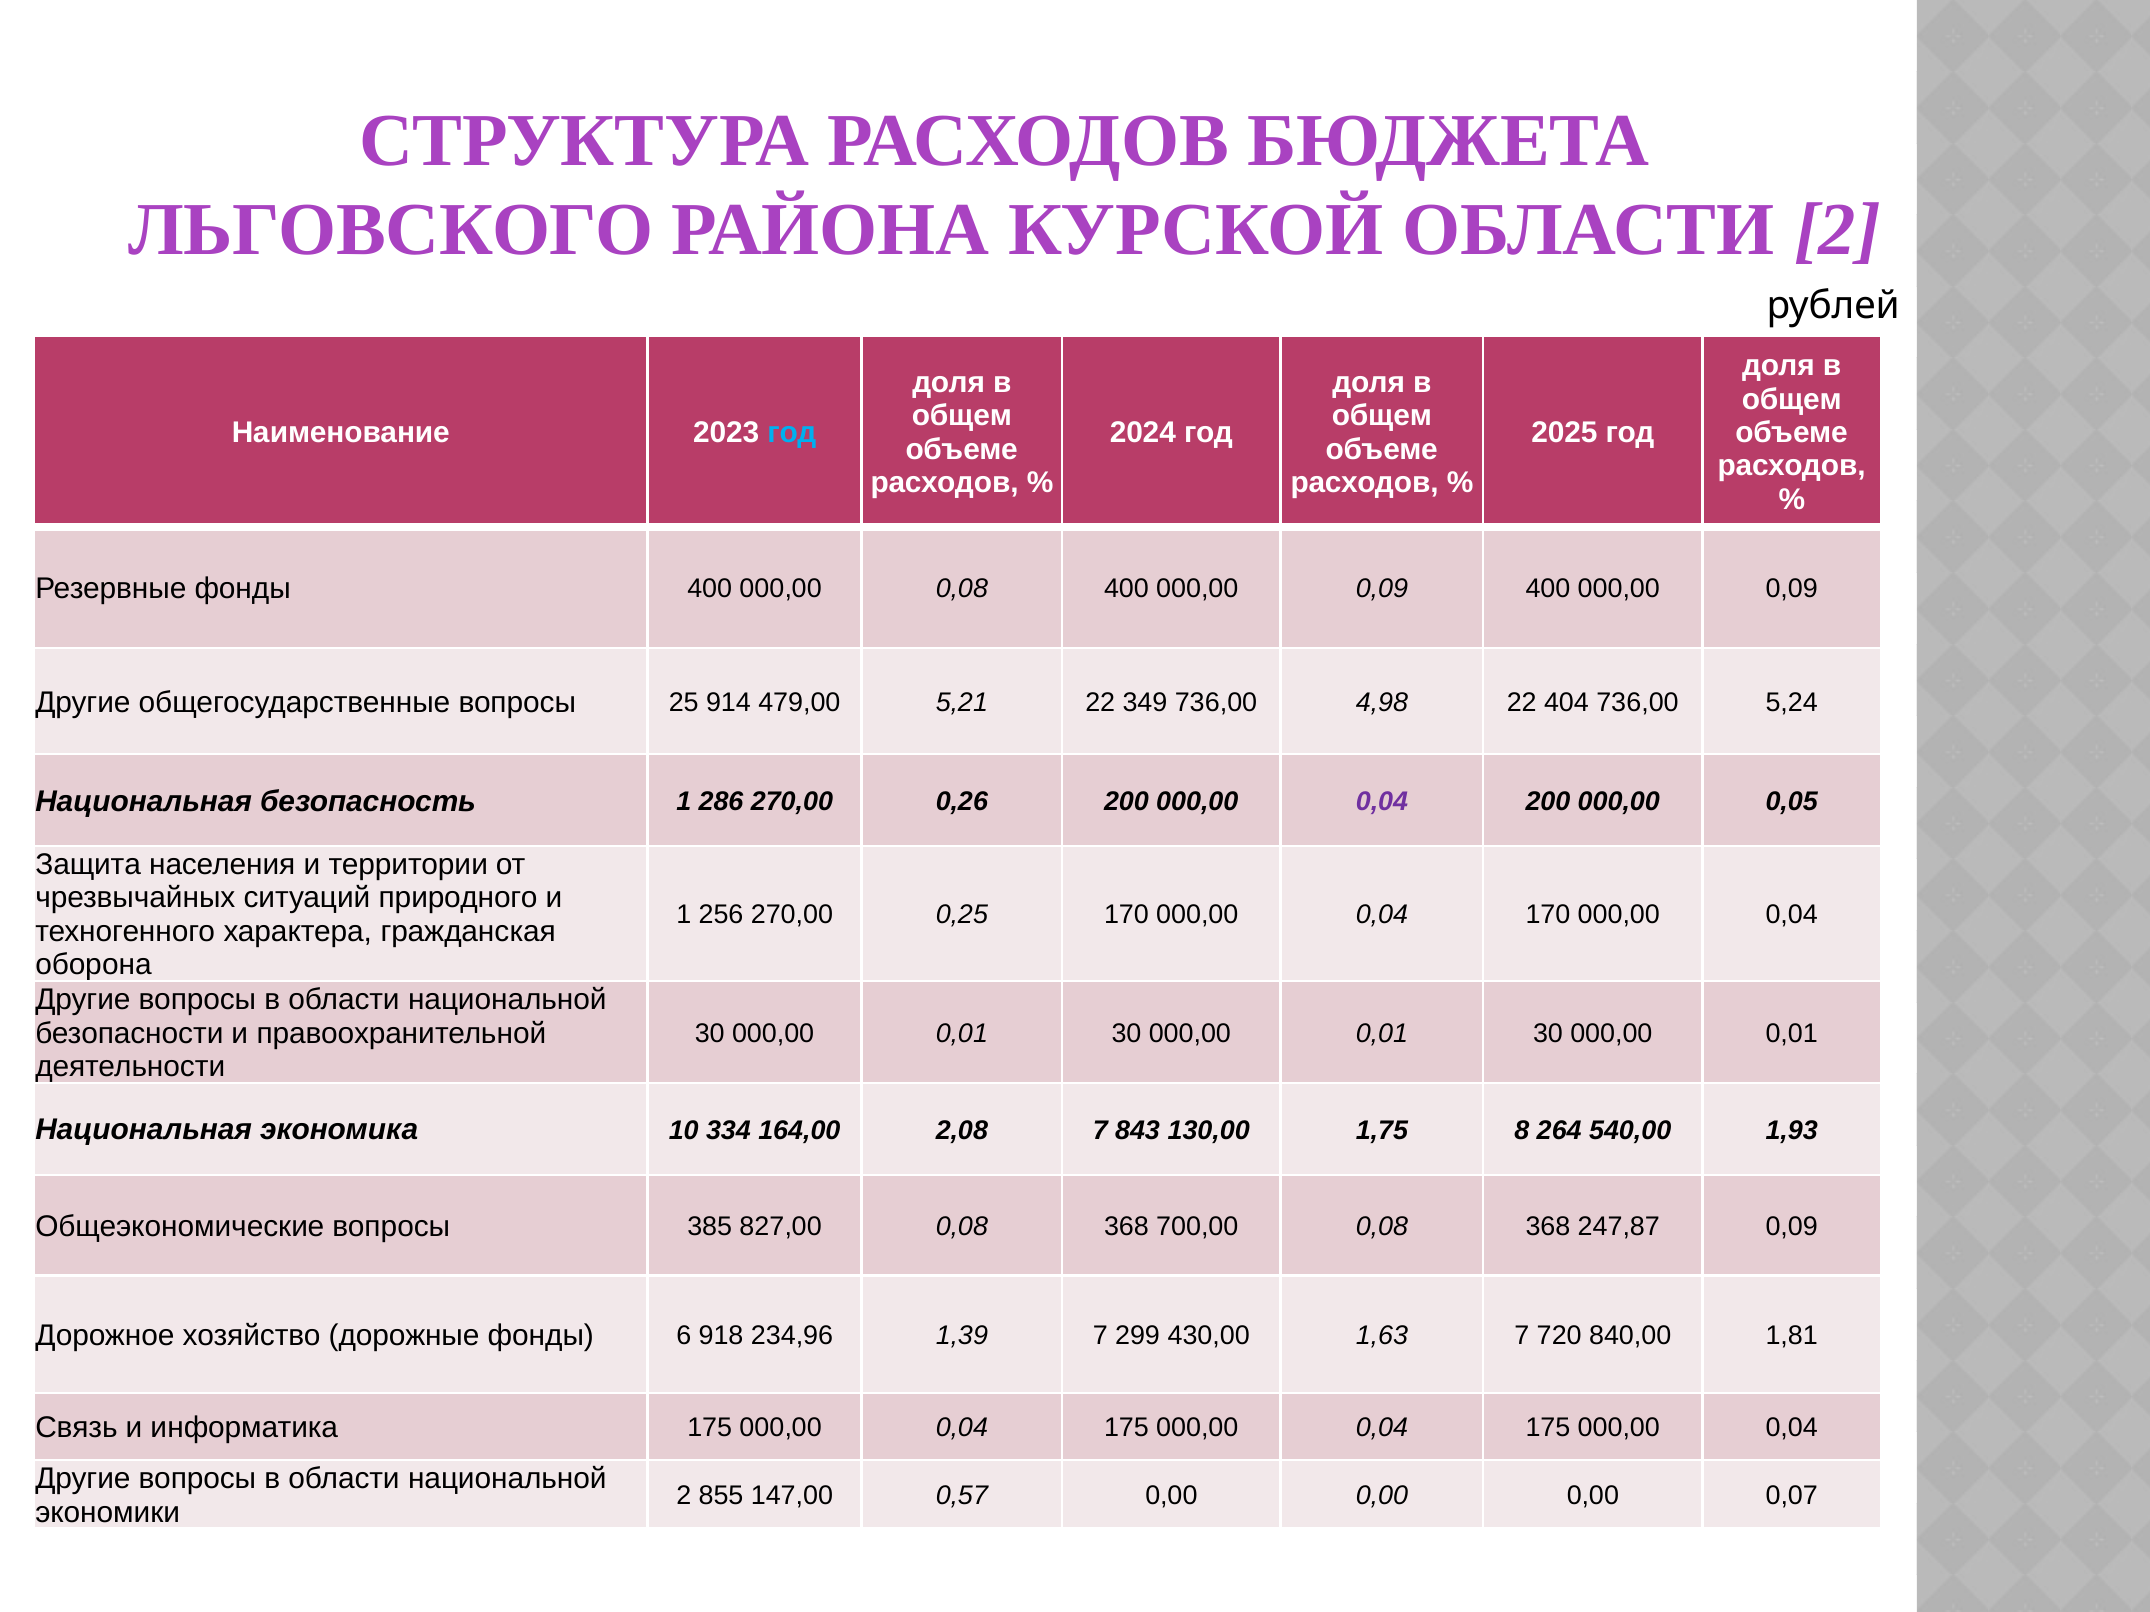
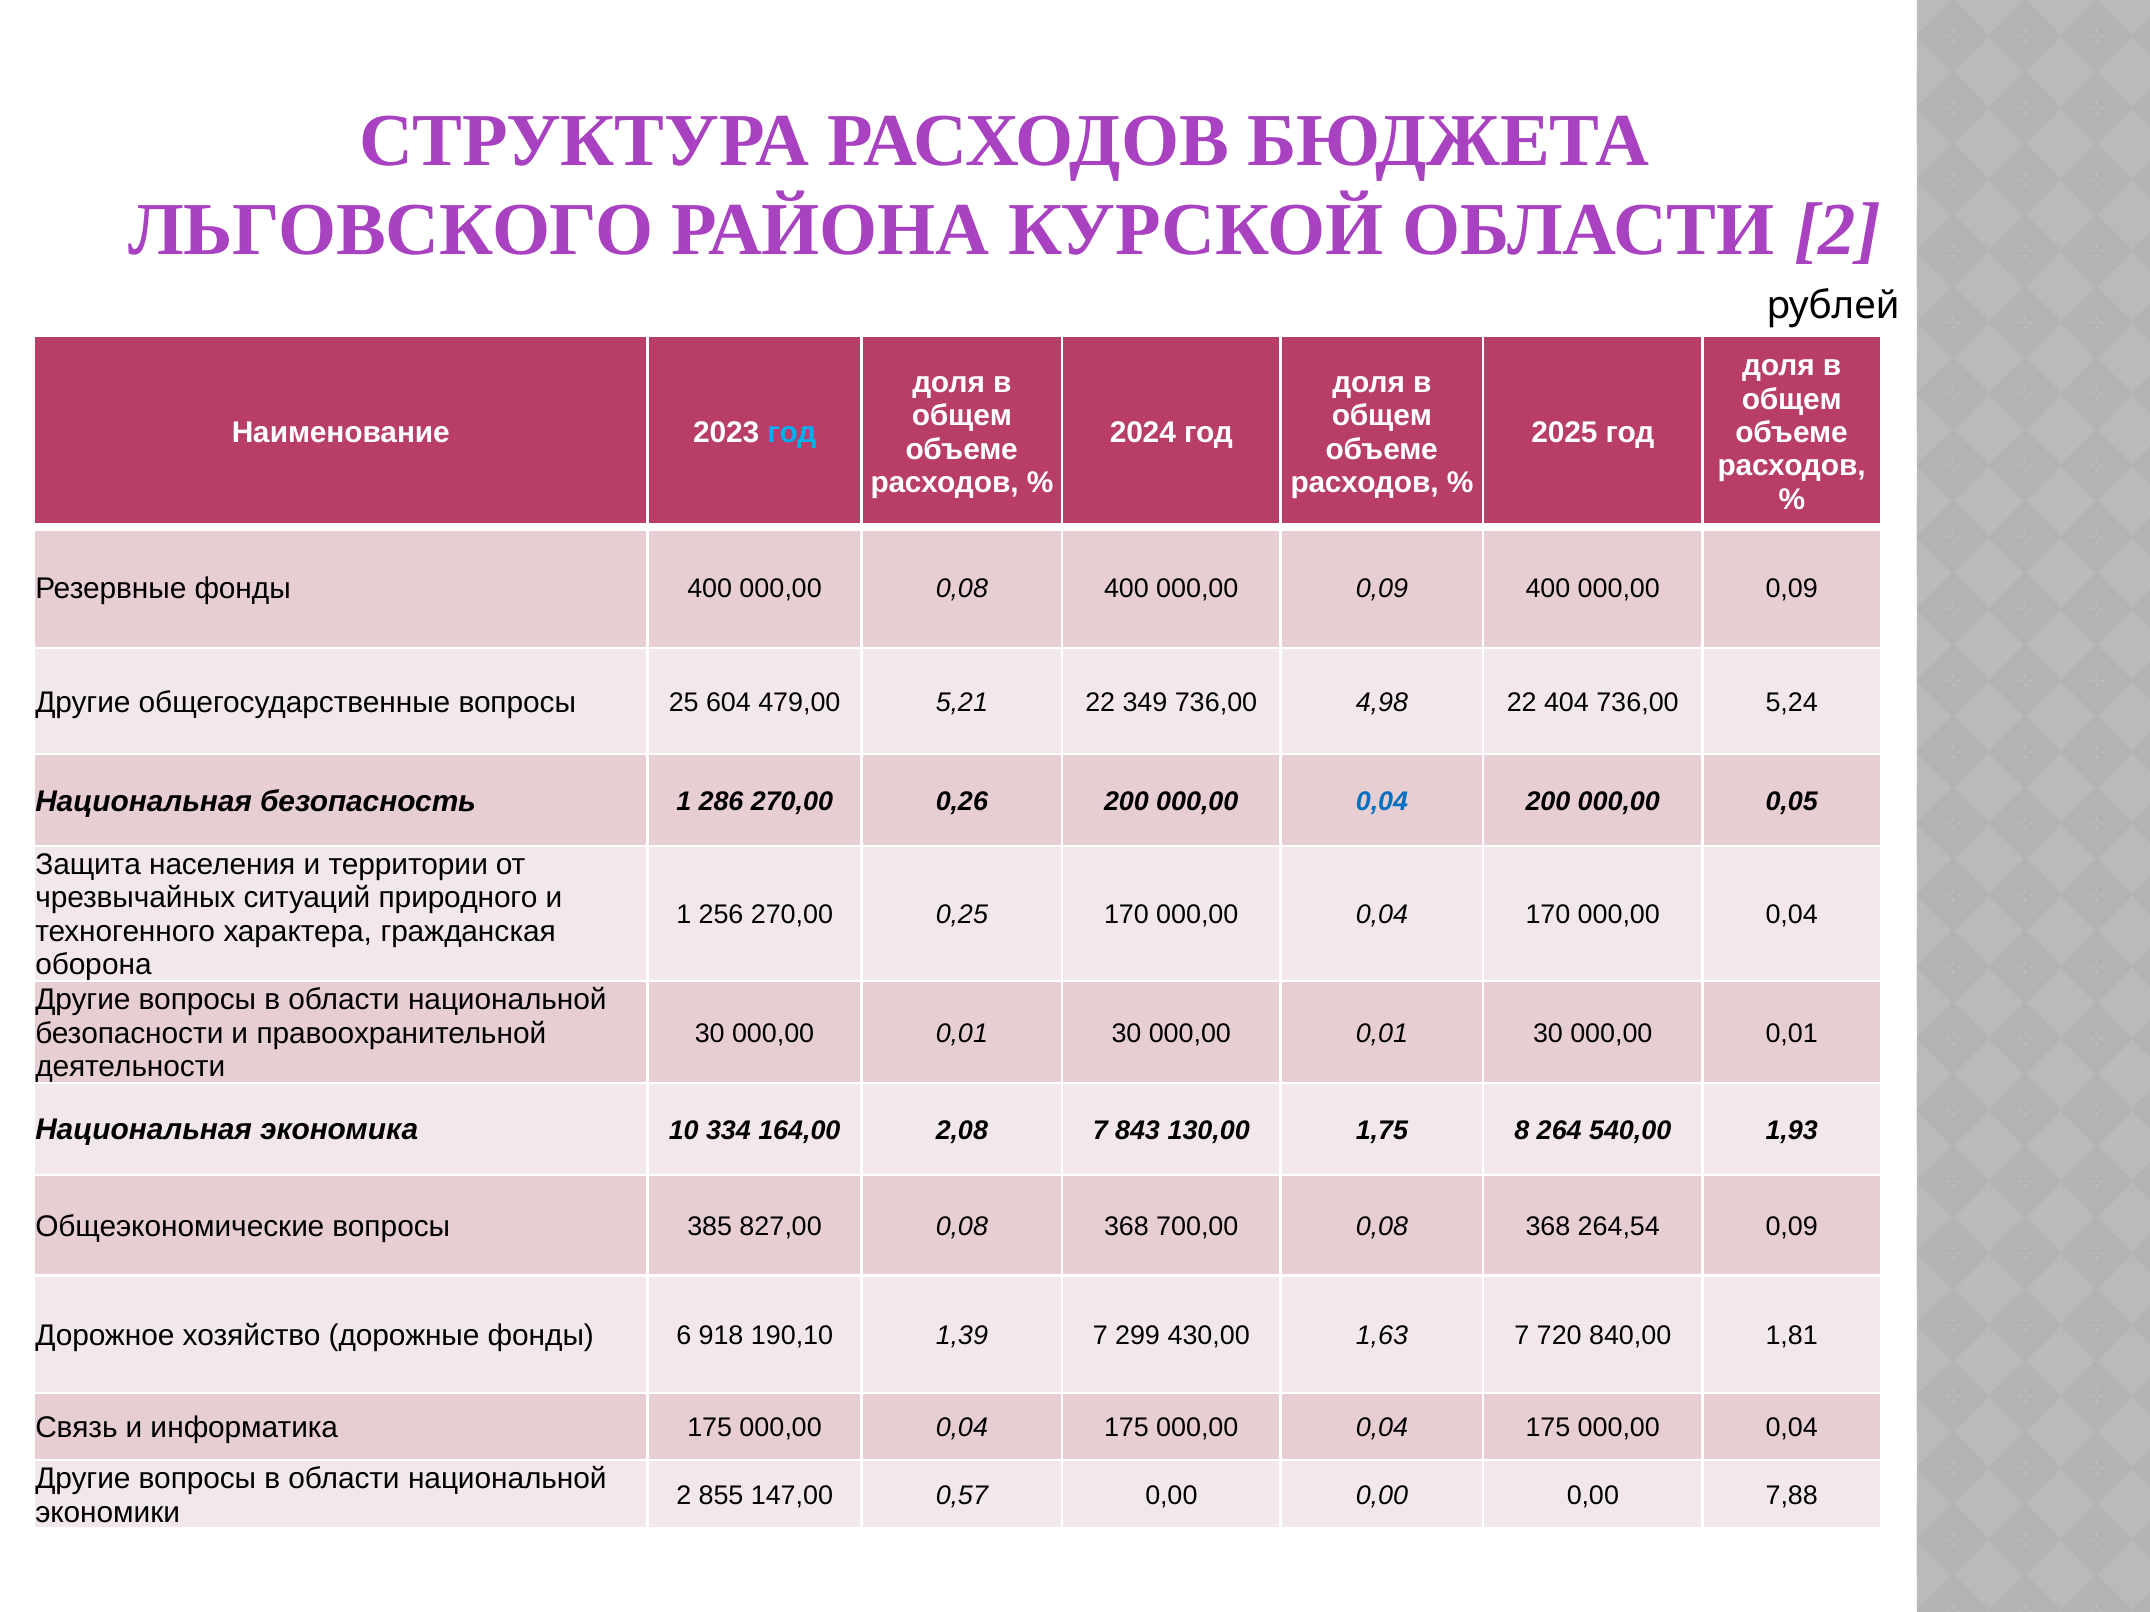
914: 914 -> 604 (728, 703)
0,04 colour: purple -> blue (1382, 802)
247,87: 247,87 -> 264,54 (1619, 1227)
234,96: 234,96 -> 190,10 (792, 1336)
0,07: 0,07 -> 7,88 (1792, 1496)
